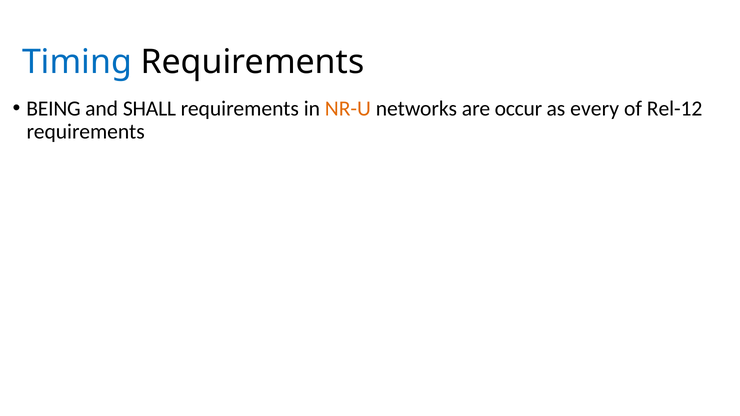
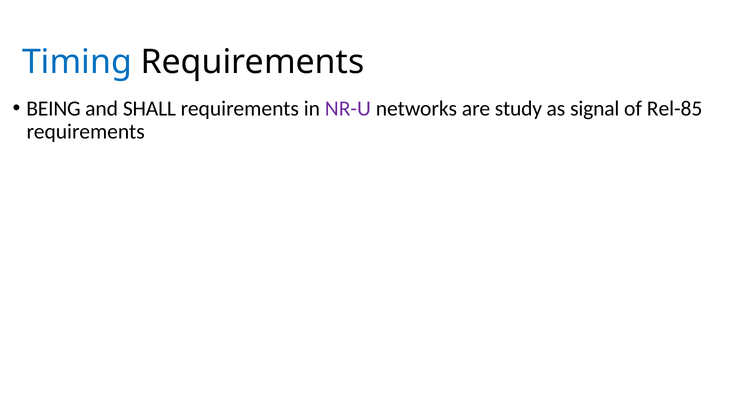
NR-U colour: orange -> purple (348, 109)
occur: occur -> study (518, 109)
every: every -> signal (595, 109)
Rel-12: Rel-12 -> Rel-85 (675, 109)
